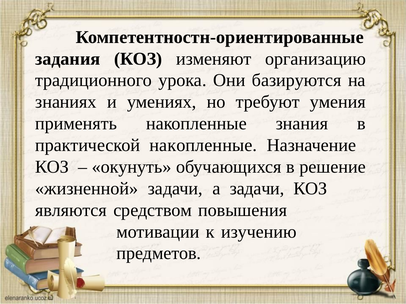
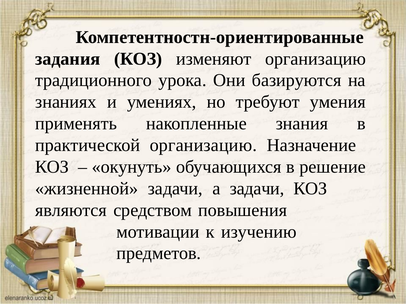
практической накопленные: накопленные -> организацию (203, 145)
